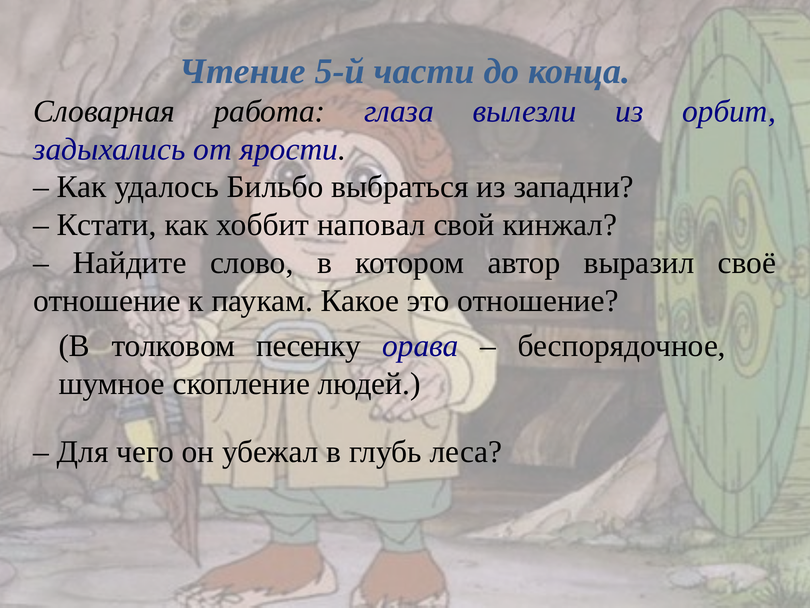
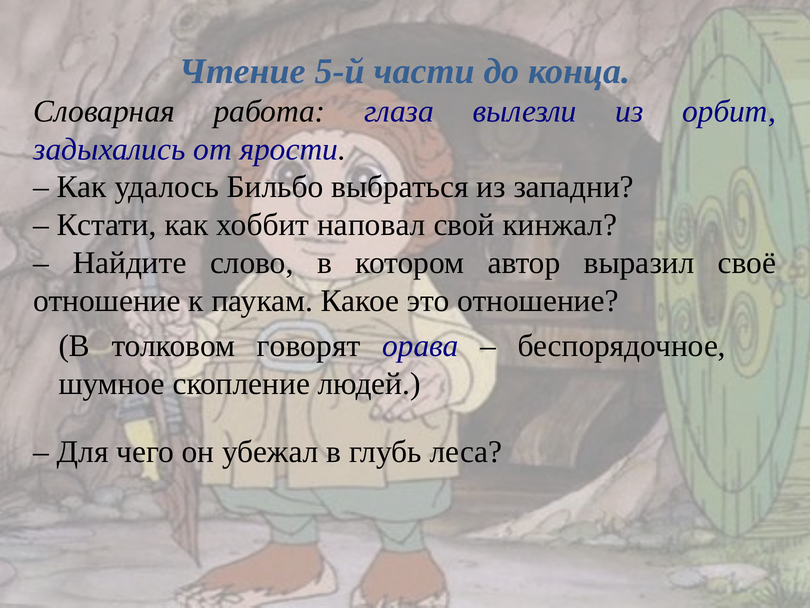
песенку: песенку -> говорят (309, 346)
